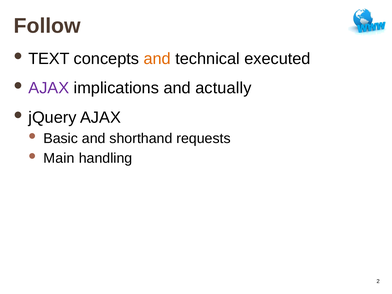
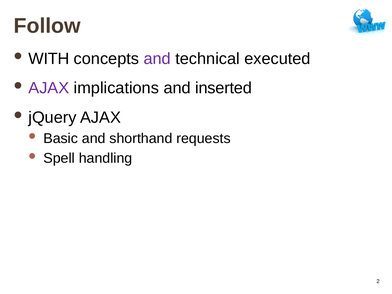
TEXT: TEXT -> WITH (49, 59)
and colour: orange -> purple (157, 59)
actually: actually -> inserted (224, 88)
Main: Main -> Spell (59, 158)
